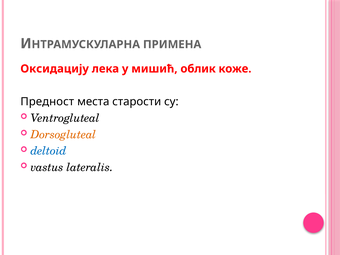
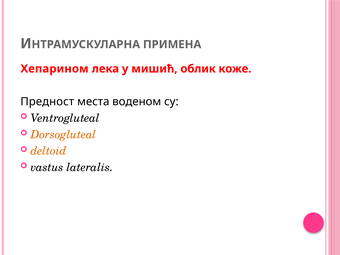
Оксидацију: Оксидацију -> Хепарином (55, 69)
старости: старости -> воденом (137, 102)
deltoid colour: blue -> orange (49, 151)
